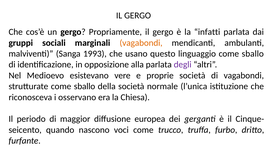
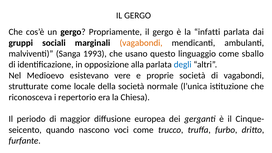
degli colour: purple -> blue (183, 65)
strutturate come sballo: sballo -> locale (85, 86)
osservano: osservano -> repertorio (77, 97)
